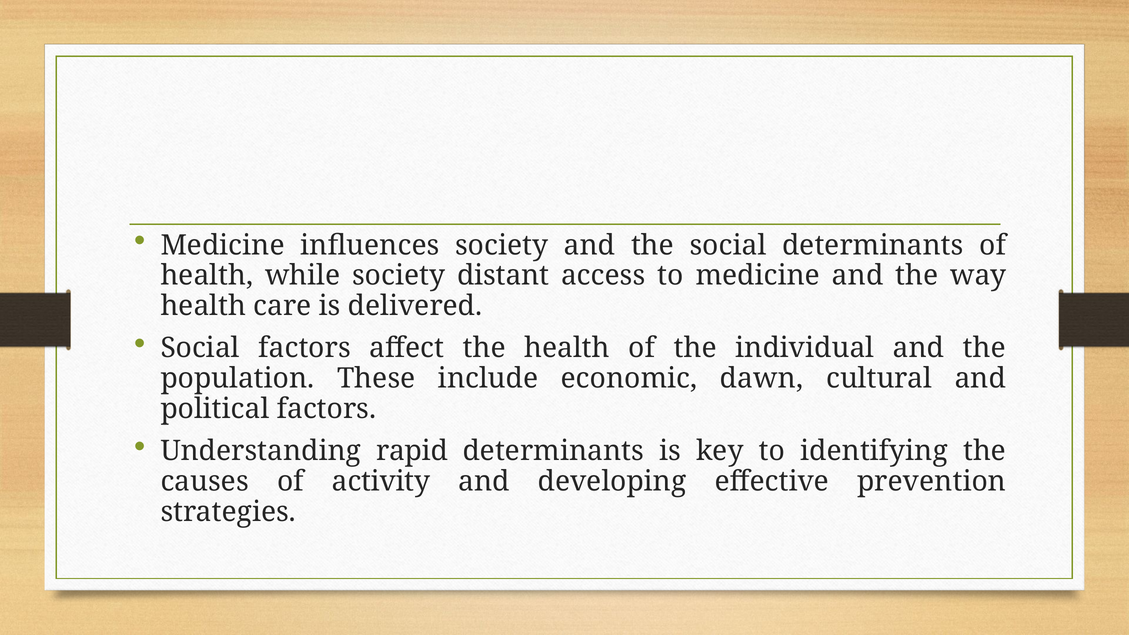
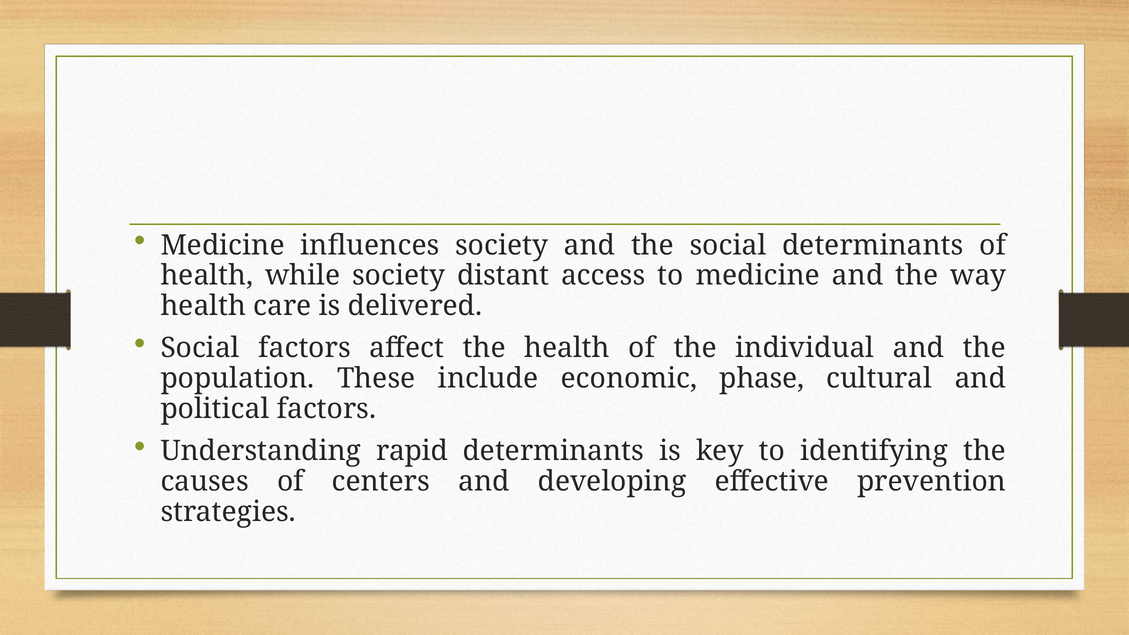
dawn: dawn -> phase (762, 379)
activity: activity -> centers (381, 481)
